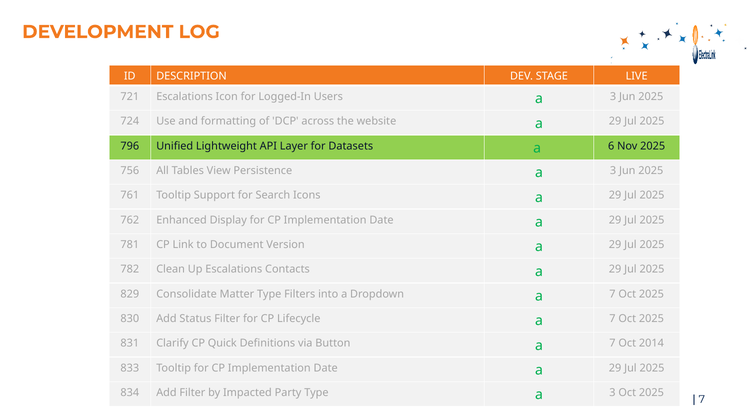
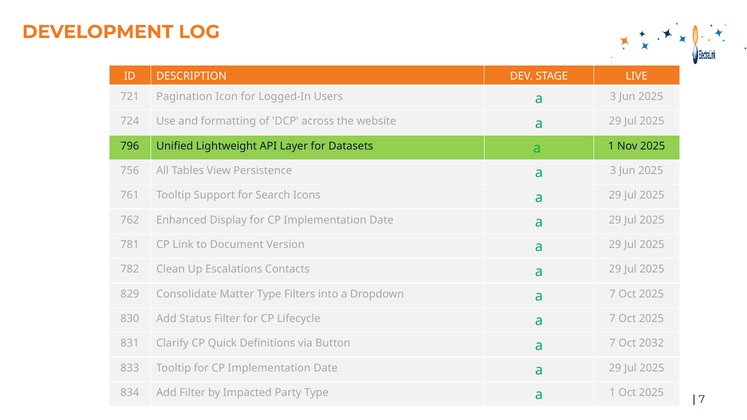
721 Escalations: Escalations -> Pagination (184, 97)
Datasets a 6: 6 -> 1 (611, 146)
2014: 2014 -> 2032 (651, 343)
Type a 3: 3 -> 1 (612, 393)
